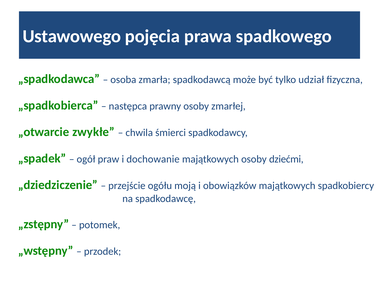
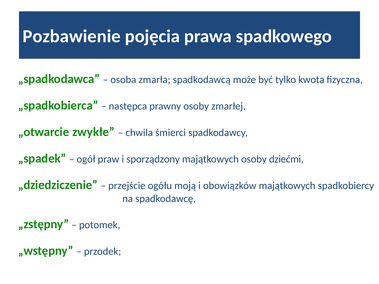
Ustawowego: Ustawowego -> Pozbawienie (72, 36)
udział: udział -> kwota (311, 80)
dochowanie: dochowanie -> sporządzony (153, 159)
